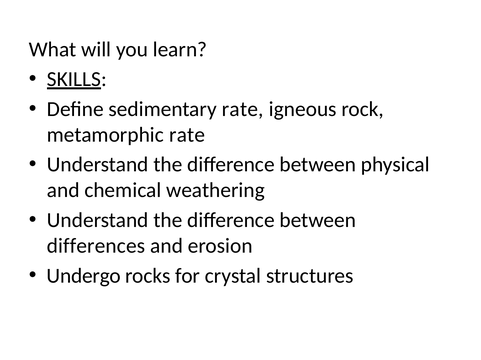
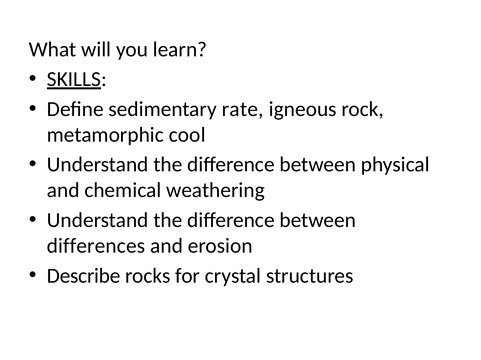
metamorphic rate: rate -> cool (187, 135)
Undergo: Undergo -> Describe (84, 276)
